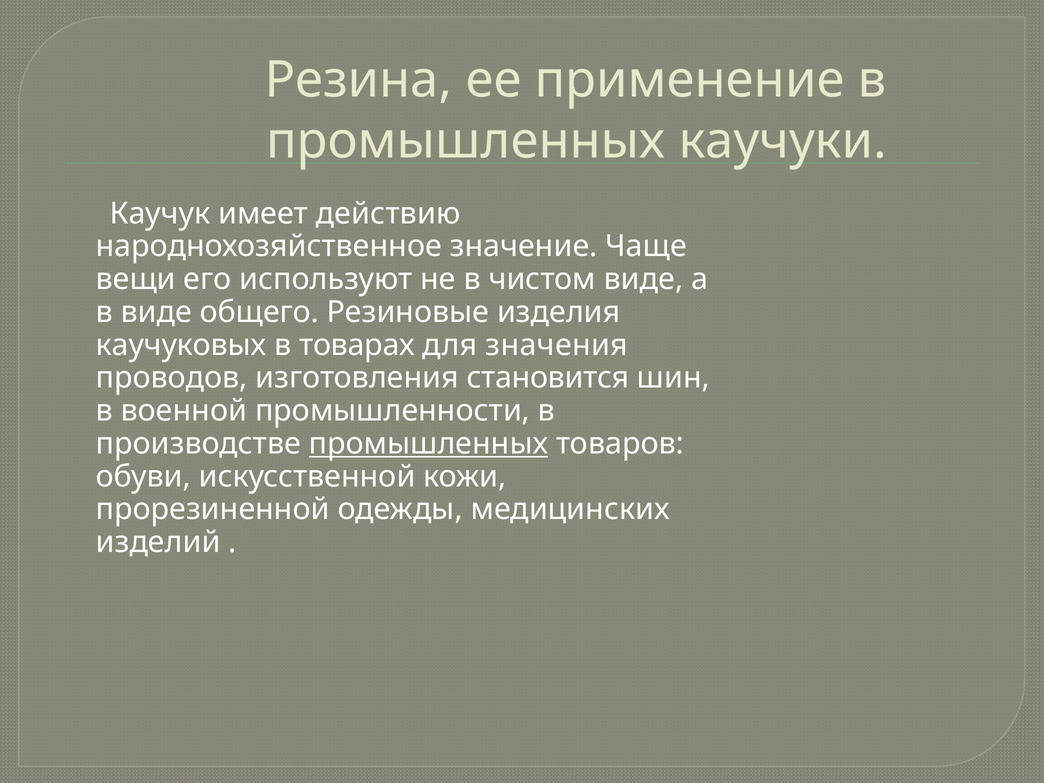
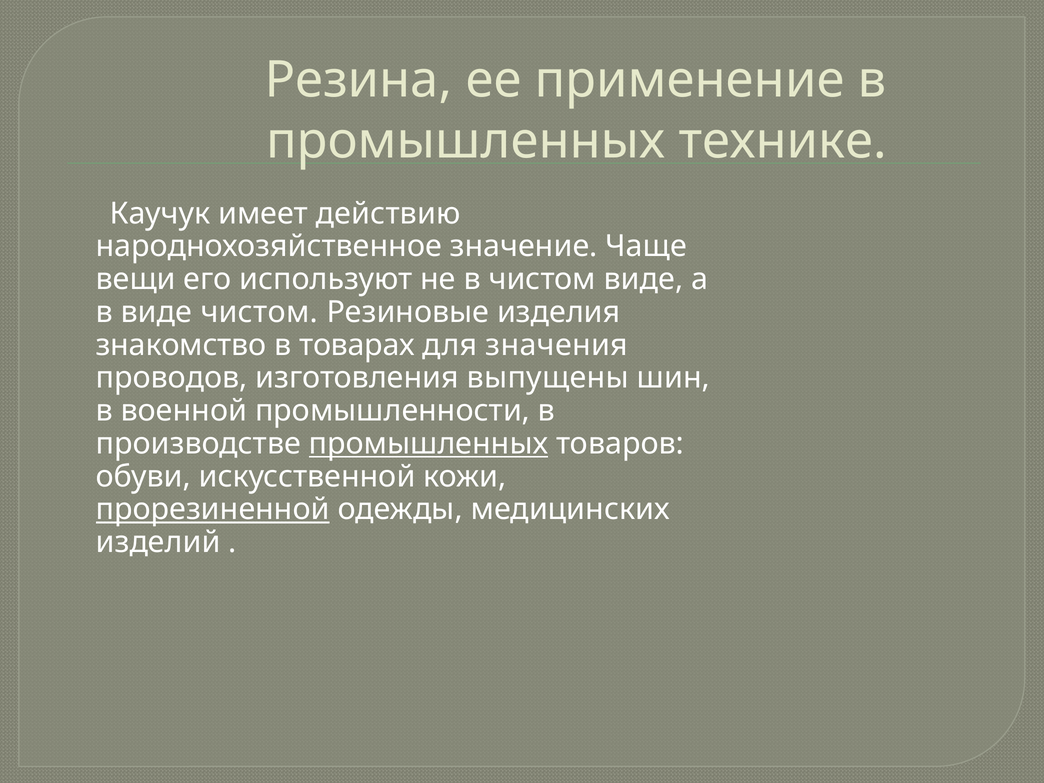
каучуки: каучуки -> технике (783, 141)
виде общего: общего -> чистом (259, 312)
каучуковых: каучуковых -> знакомство (181, 345)
становится: становится -> выпущены (548, 378)
прорезиненной underline: none -> present (213, 509)
